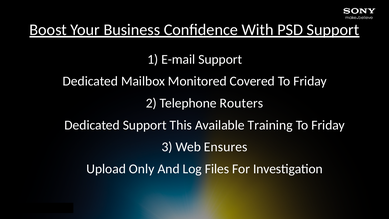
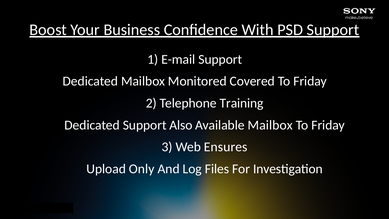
Routers: Routers -> Training (242, 103)
This: This -> Also (181, 125)
Available Training: Training -> Mailbox (270, 125)
